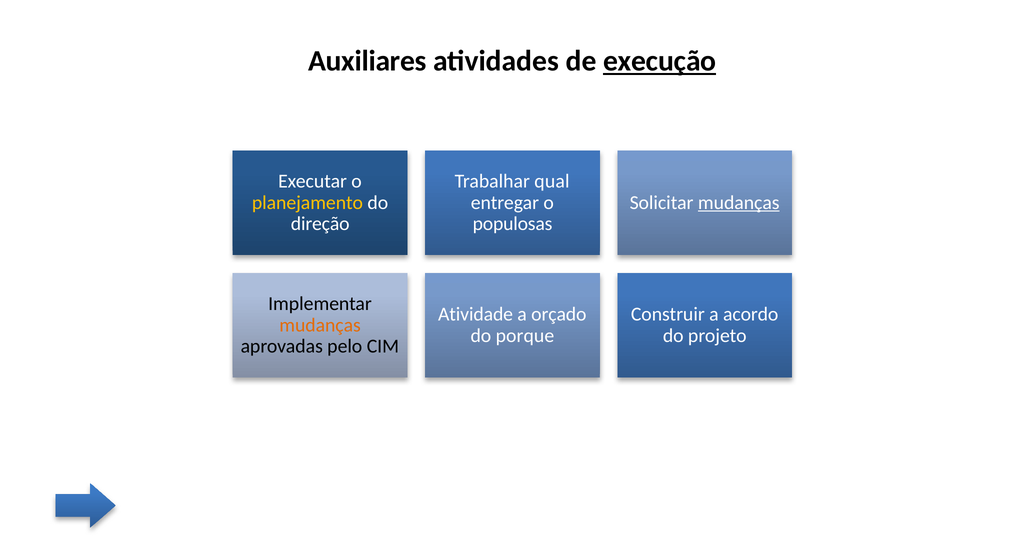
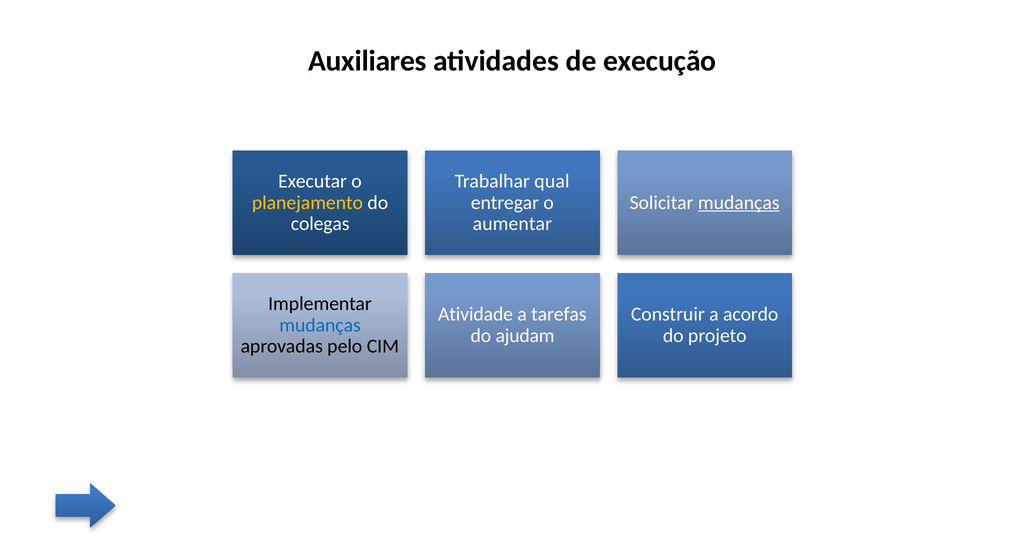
execução underline: present -> none (660, 61)
direção: direção -> colegas (320, 224)
populosas: populosas -> aumentar (512, 224)
orçado: orçado -> tarefas (559, 314)
mudanças colour: orange -> blue (320, 325)
porque: porque -> ajudam (525, 336)
